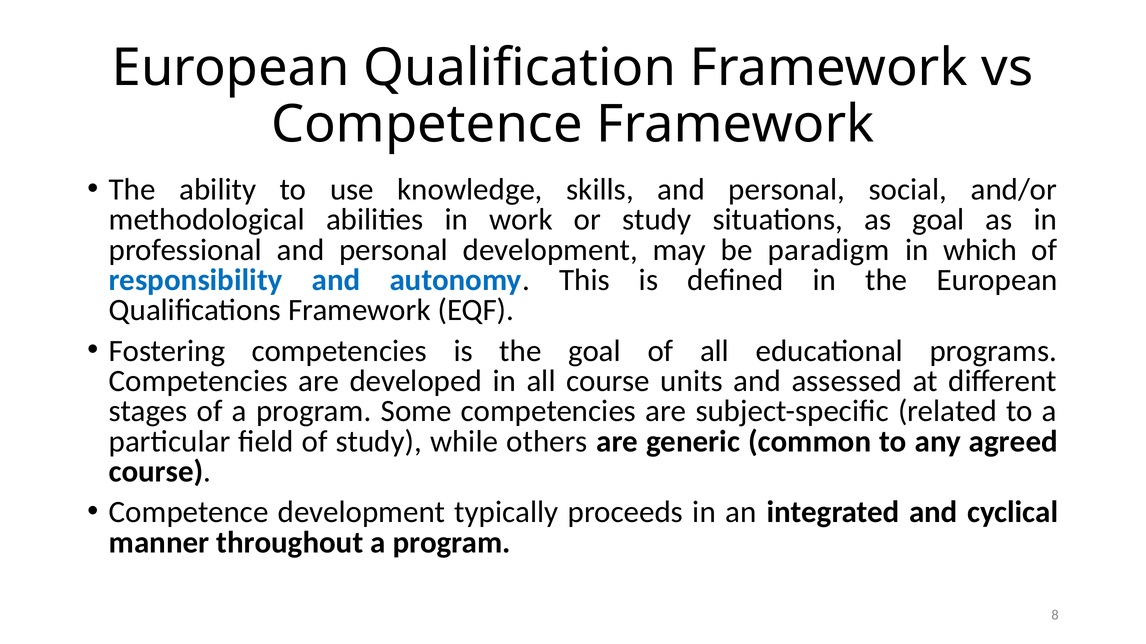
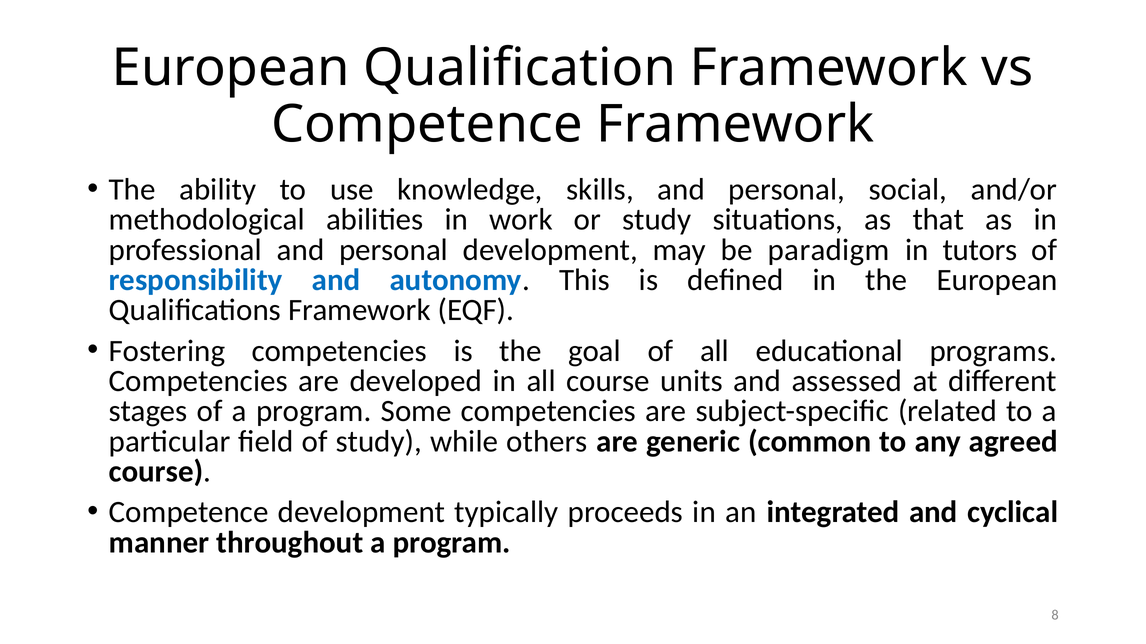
as goal: goal -> that (938, 220)
which: which -> tutors (980, 250)
